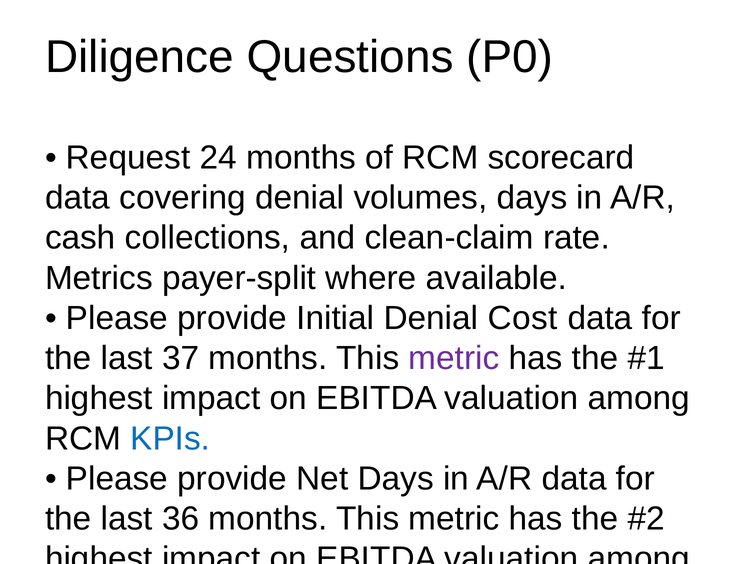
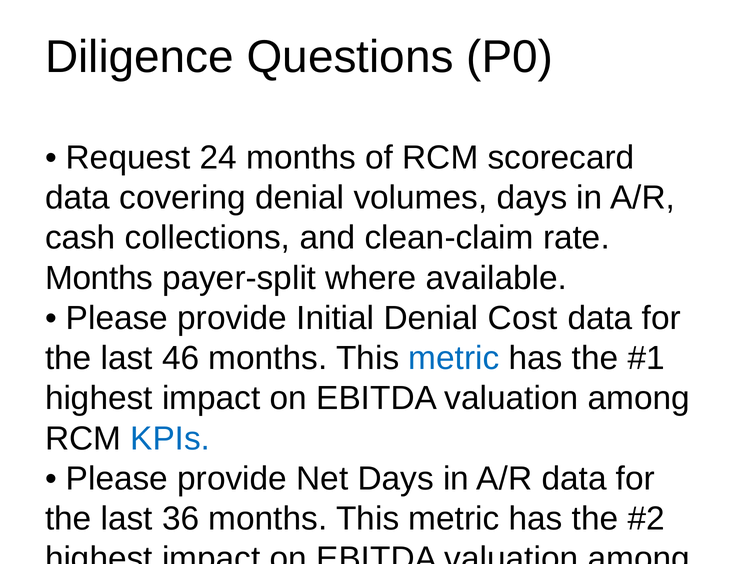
Metrics: Metrics -> Months (99, 278)
37: 37 -> 46 (181, 358)
metric colour: purple -> blue (454, 358)
